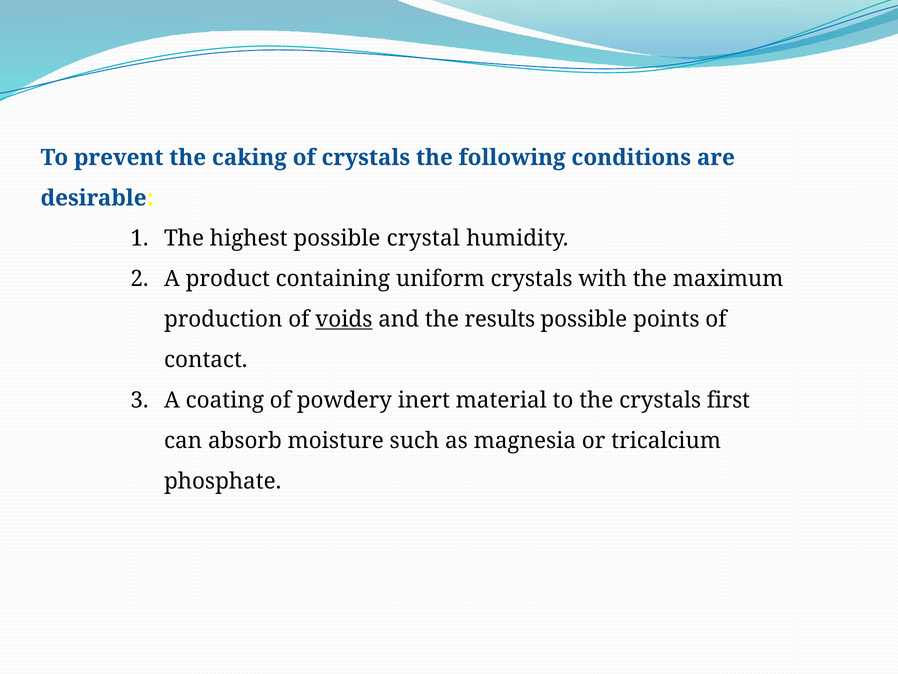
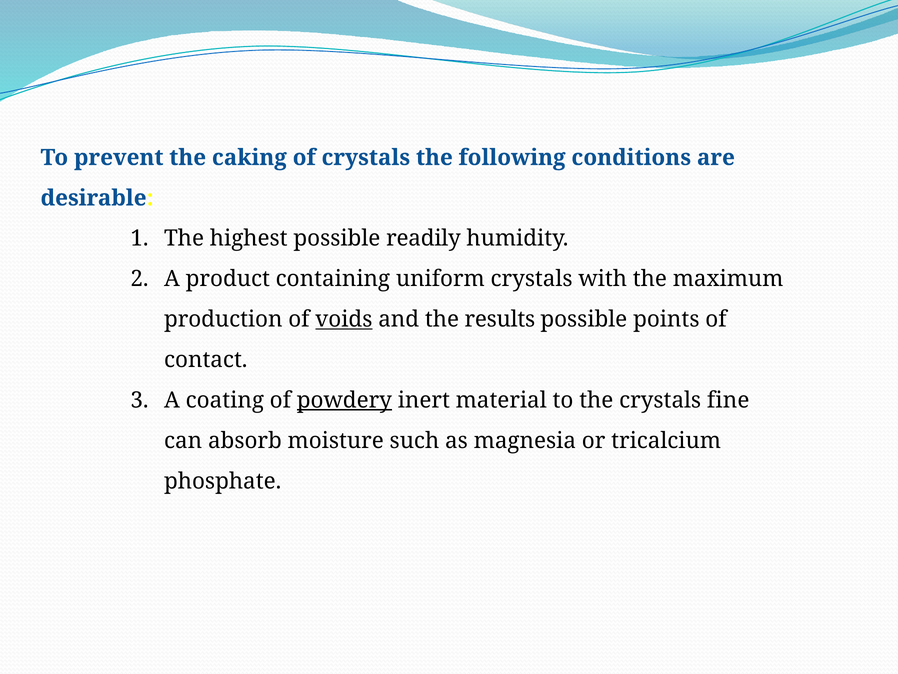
crystal: crystal -> readily (424, 238)
powdery underline: none -> present (344, 400)
first: first -> fine (728, 400)
